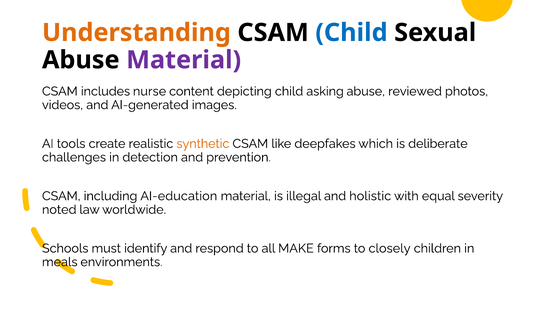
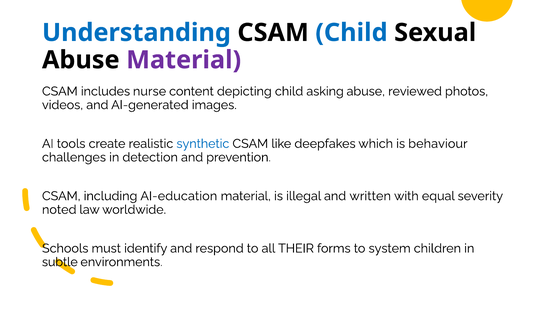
Understanding colour: orange -> blue (136, 33)
synthetic colour: orange -> blue (203, 144)
deliberate: deliberate -> behaviour (438, 144)
holistic: holistic -> written (370, 196)
MAKE: MAKE -> THEIR (296, 248)
closely: closely -> system (390, 248)
meals: meals -> subtle (60, 262)
